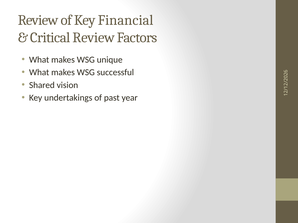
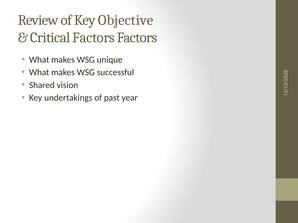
Financial: Financial -> Objective (126, 20)
Critical Review: Review -> Factors (94, 38)
